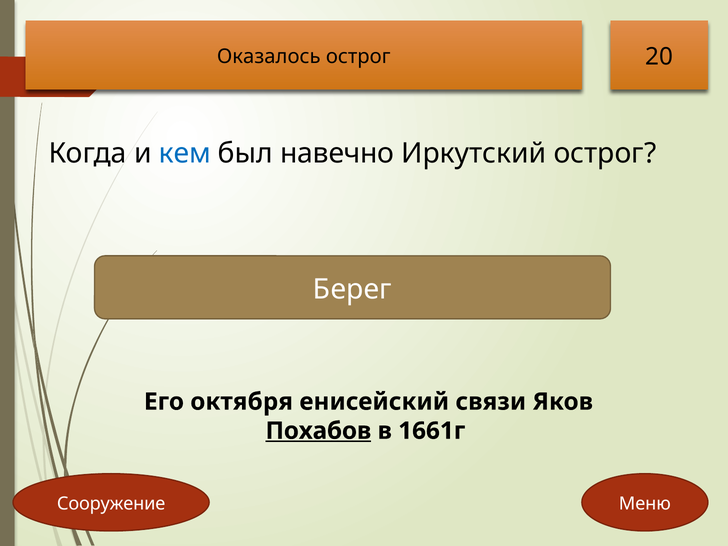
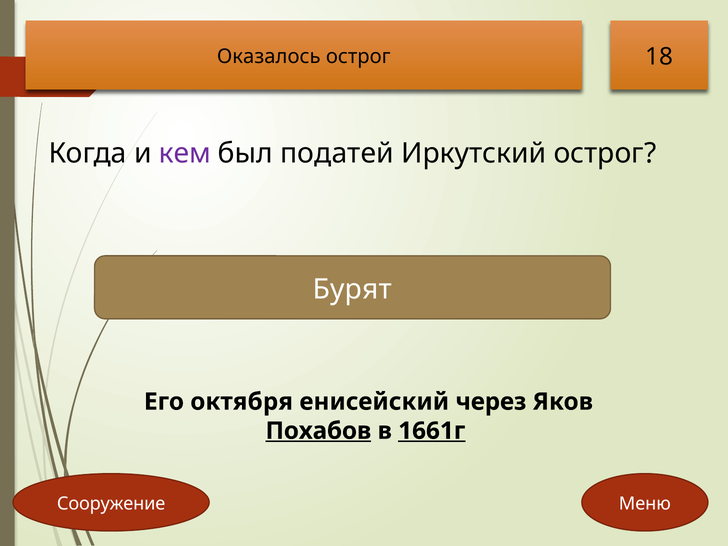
20: 20 -> 18 (659, 57)
кем colour: blue -> purple (185, 154)
навечно: навечно -> податей (337, 154)
Берег: Берег -> Бурят (352, 289)
связи: связи -> через (491, 402)
1661г underline: none -> present (432, 431)
